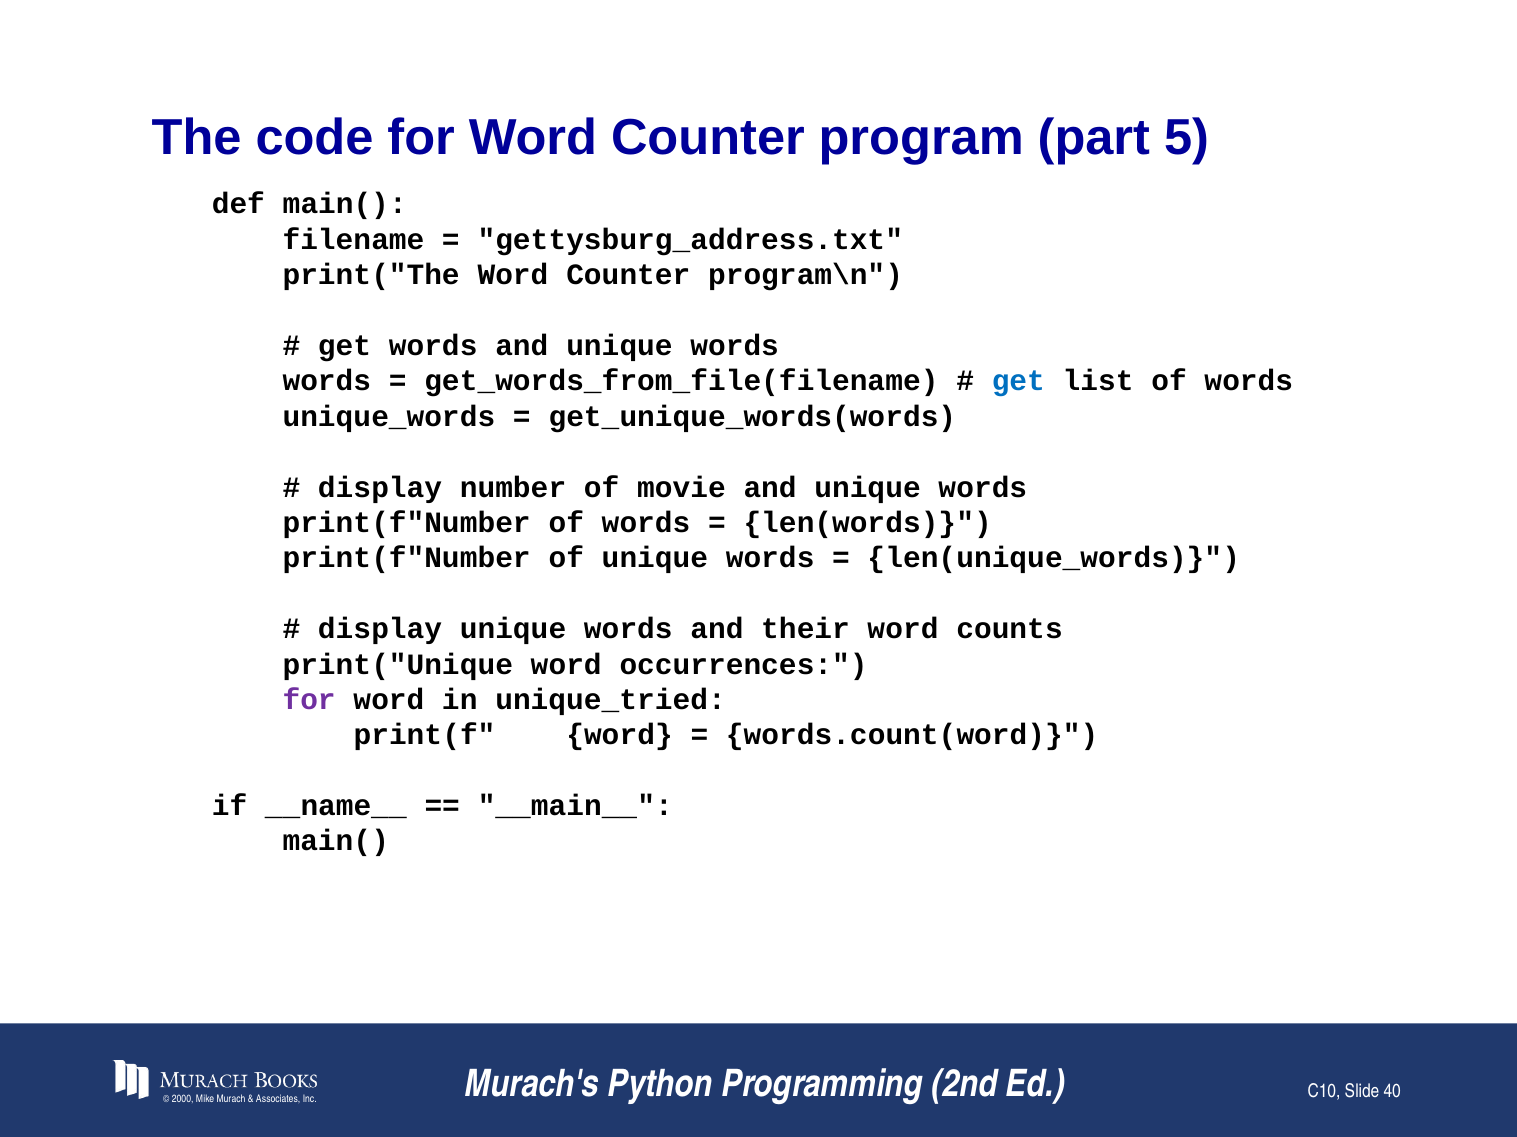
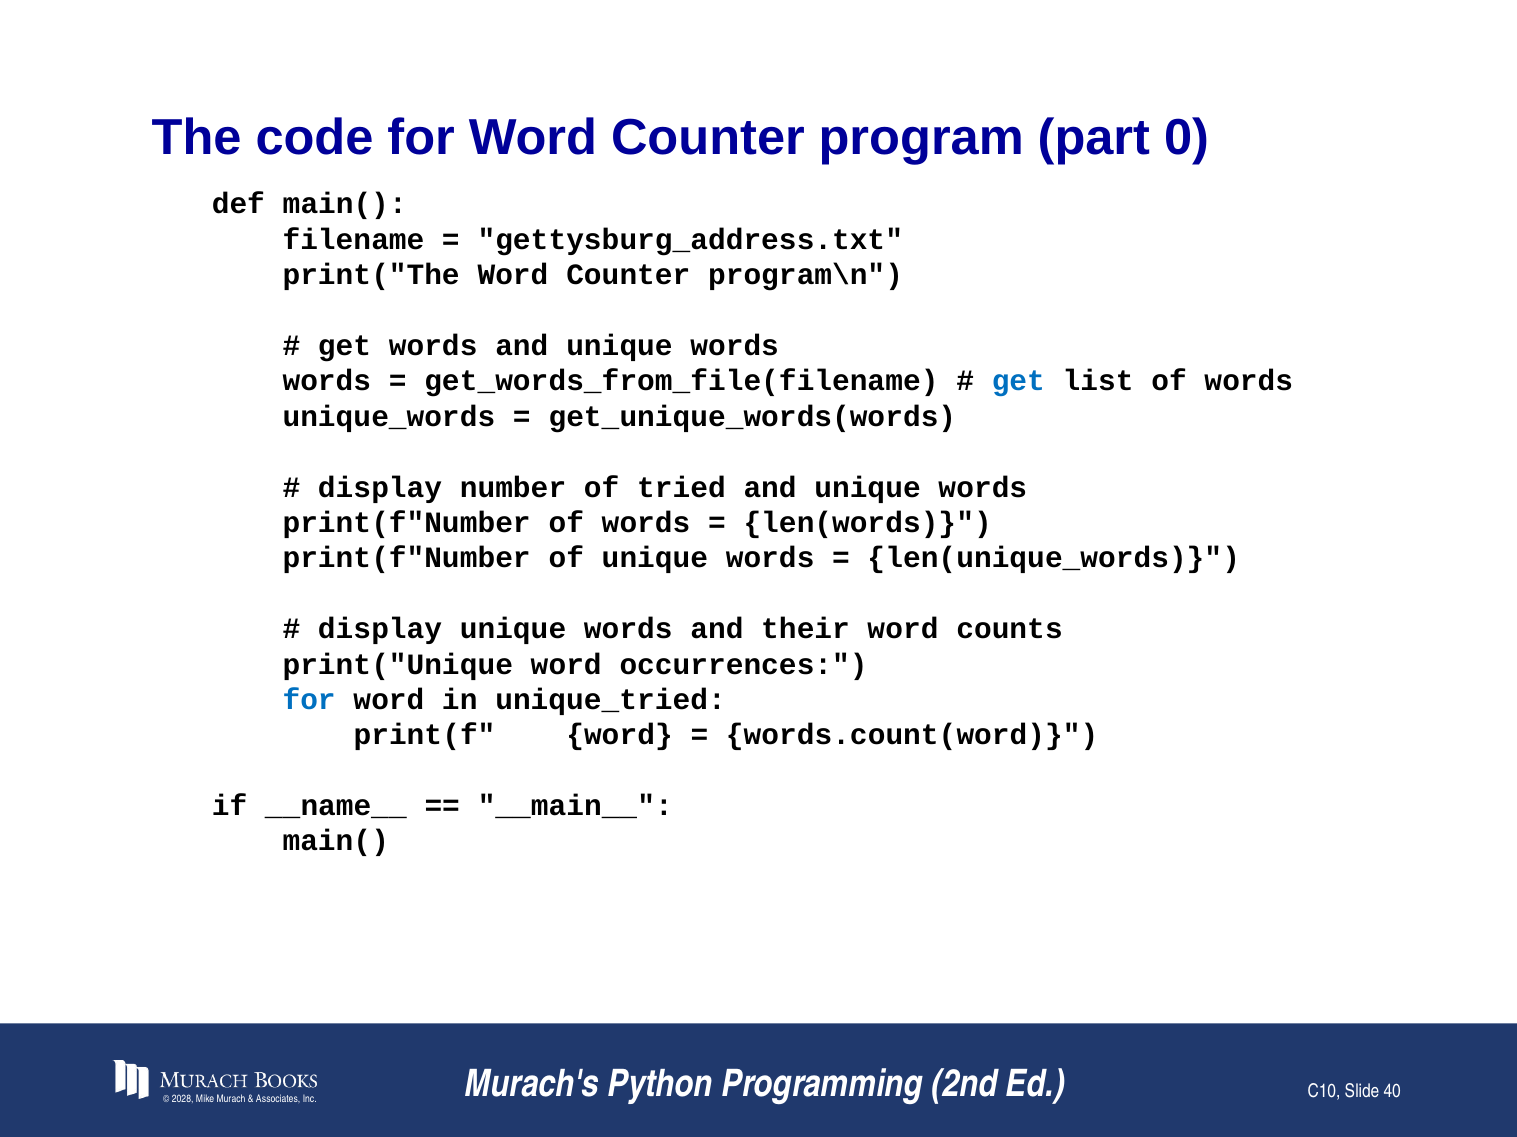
5: 5 -> 0 (1186, 138)
movie: movie -> tried (682, 488)
for colour: purple -> blue (309, 700)
2000: 2000 -> 2028 (183, 1099)
